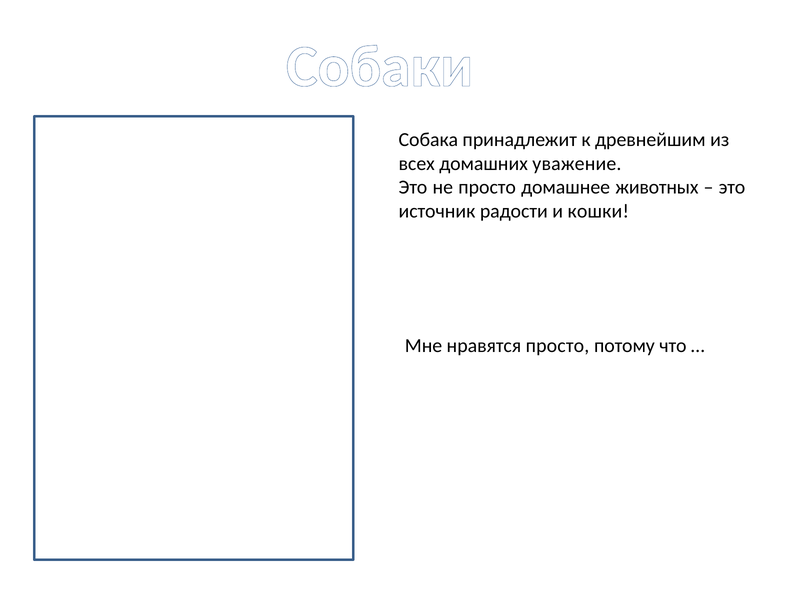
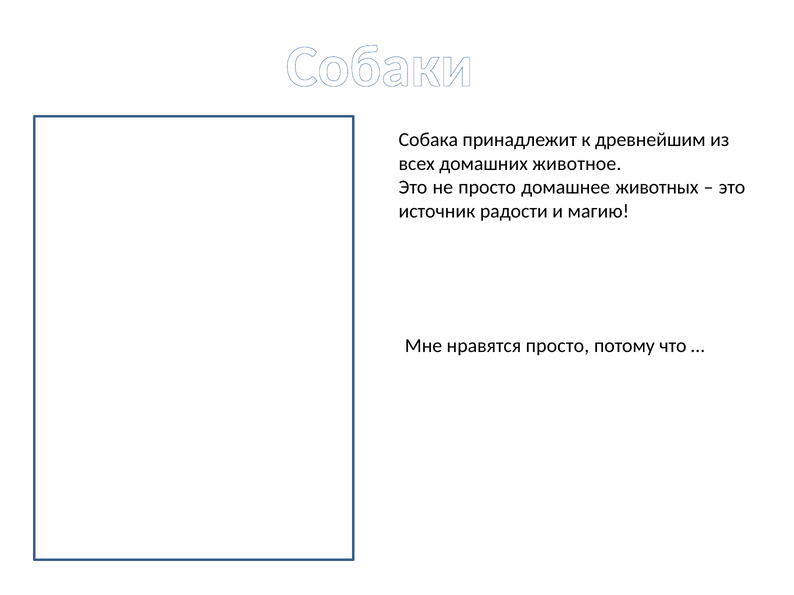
уважение: уважение -> животное (577, 164)
кошки: кошки -> магию (598, 211)
